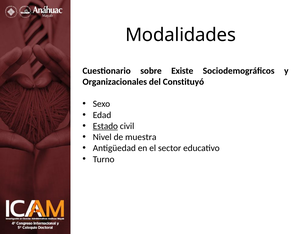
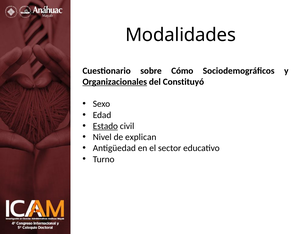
Existe: Existe -> Cómo (182, 71)
Organizacionales underline: none -> present (115, 82)
muestra: muestra -> explican (141, 137)
